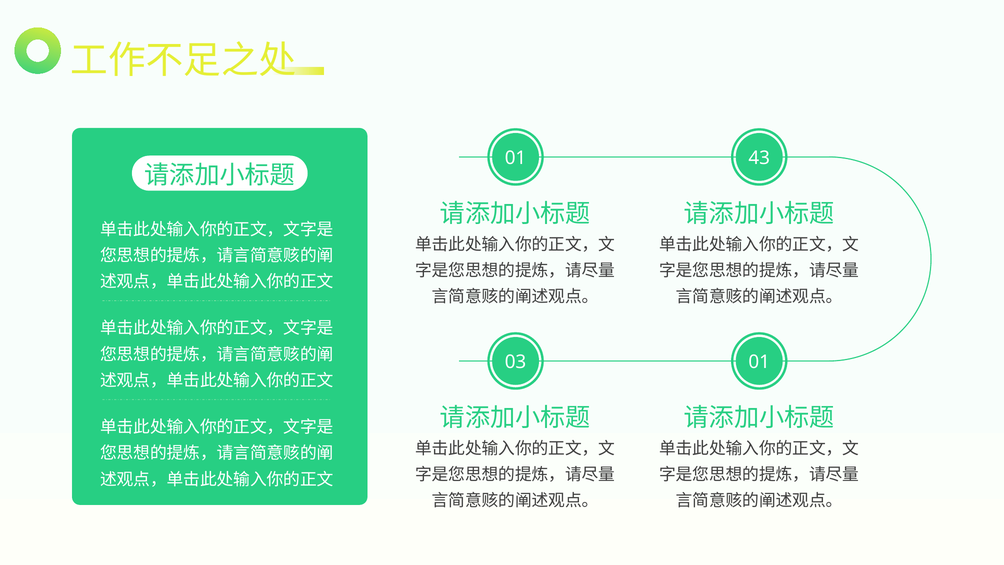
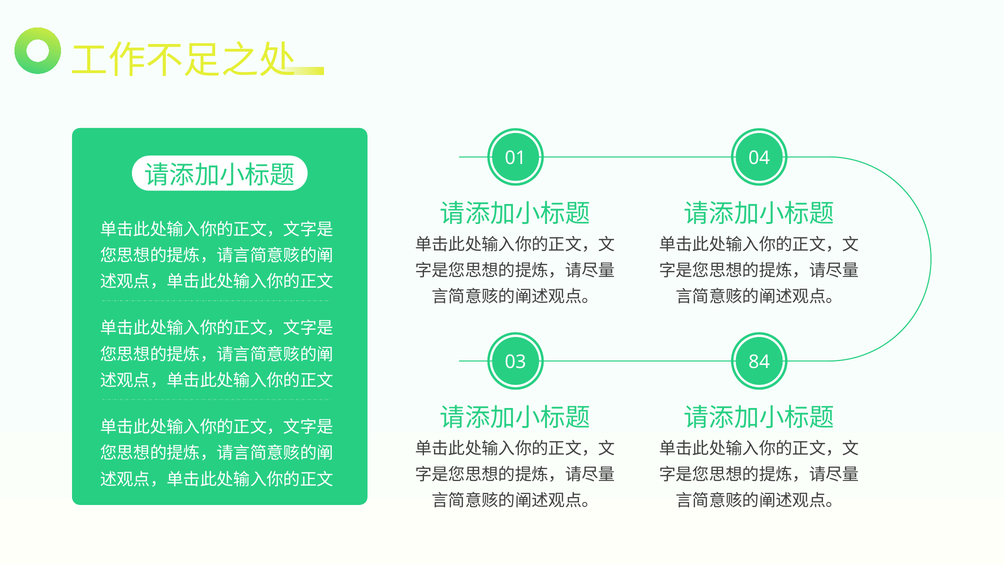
43: 43 -> 04 (759, 158)
03 01: 01 -> 84 (759, 362)
